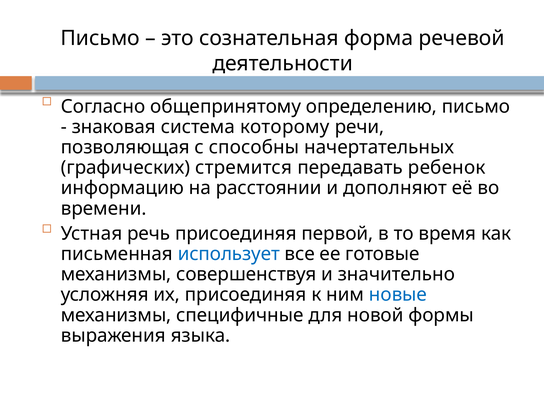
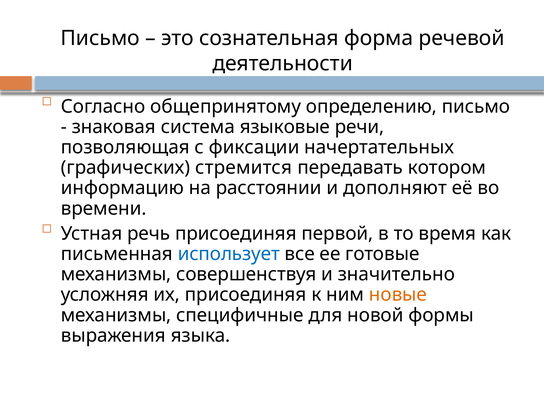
которому: которому -> языковые (285, 127)
способны: способны -> фиксации (254, 147)
ребенок: ребенок -> котором (447, 168)
новые colour: blue -> orange (398, 295)
